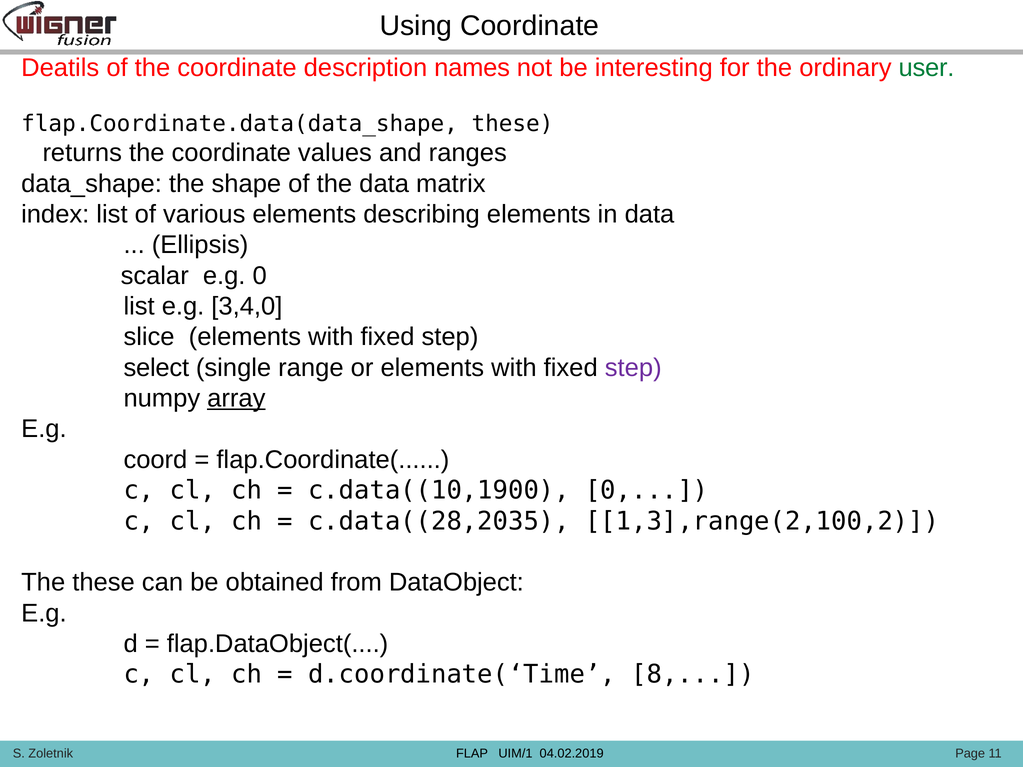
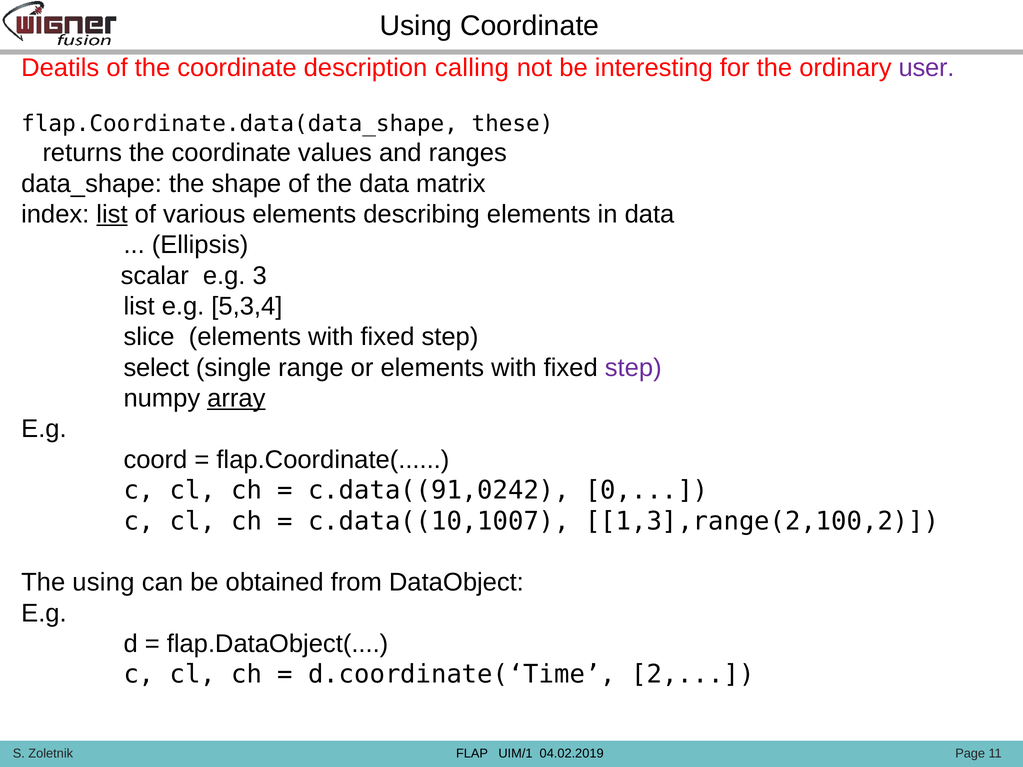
names: names -> calling (472, 68)
user colour: green -> purple (926, 68)
list underline: none -> present (112, 214)
e.g 0: 0 -> 3 (260, 276)
3,4,0: 3,4,0 -> 5,3,4 (247, 306)
c.data((10,1900: c.data((10,1900 -> c.data((91,0242 (439, 491)
c.data((28,2035: c.data((28,2035 -> c.data((10,1007 (439, 521)
The these: these -> using (103, 583)
8: 8 -> 2 (693, 675)
